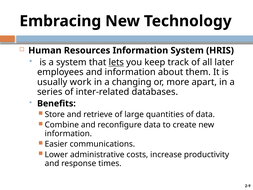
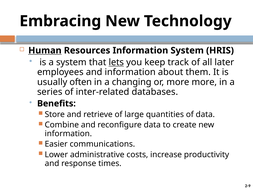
Human underline: none -> present (45, 50)
work: work -> often (81, 82)
more apart: apart -> more (204, 82)
